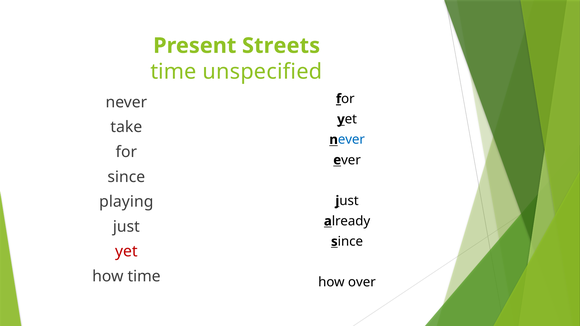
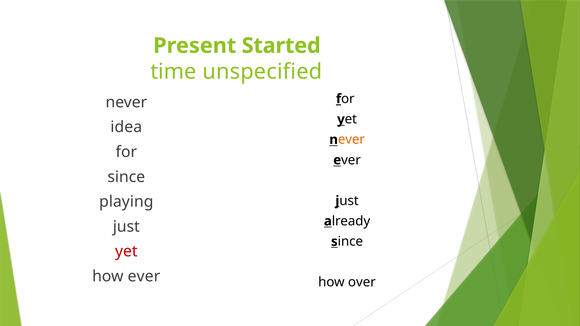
Streets: Streets -> Started (281, 46)
take: take -> idea (126, 127)
ever colour: blue -> orange (351, 140)
how time: time -> ever (144, 277)
